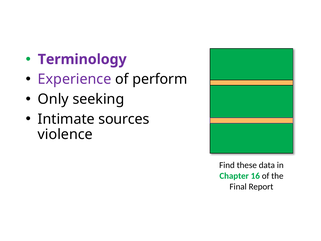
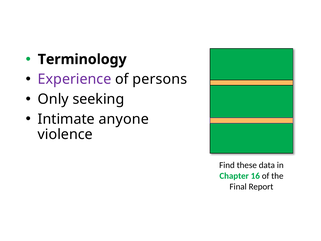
Terminology colour: purple -> black (82, 59)
perform: perform -> persons (160, 79)
sources: sources -> anyone (124, 119)
